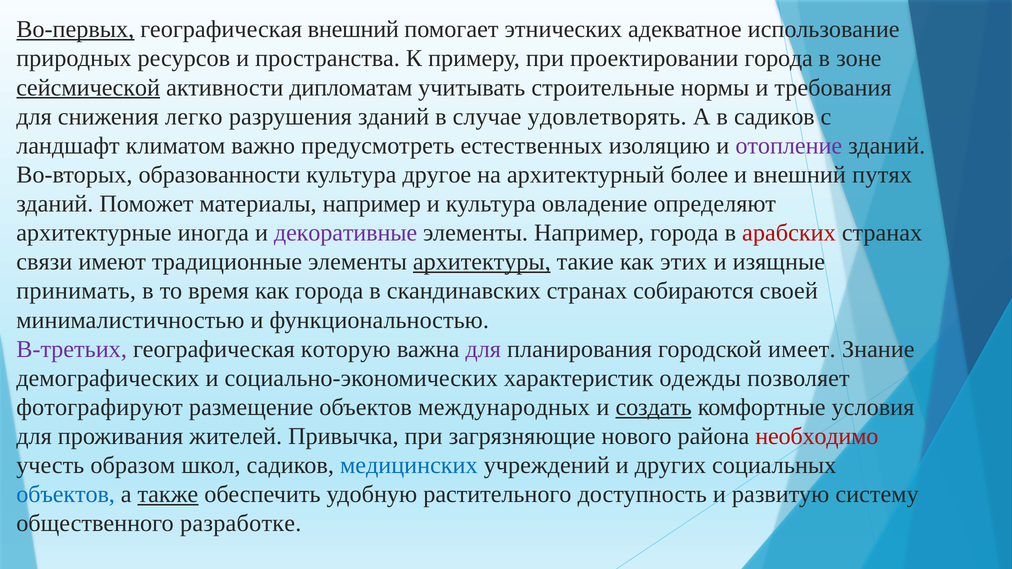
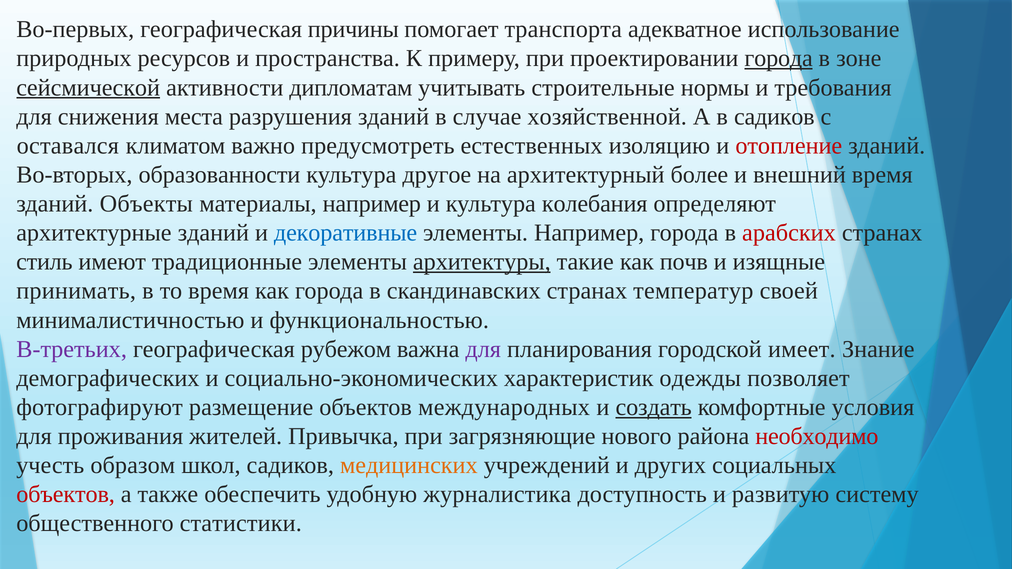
Во-первых underline: present -> none (75, 29)
географическая внешний: внешний -> причины (353, 29)
этнических: этнических -> транспорта (563, 29)
города underline: none -> present (779, 58)
легко: легко -> места (194, 117)
удовлетворять: удовлетворять -> хозяйственной (607, 117)
ландшафт: ландшафт -> оставался (68, 146)
отопление colour: purple -> red (789, 146)
внешний путях: путях -> время (882, 175)
Поможет: Поможет -> Объекты (146, 204)
овладение: овладение -> колебания (595, 204)
архитектурные иногда: иногда -> зданий (213, 233)
декоративные colour: purple -> blue (346, 233)
связи: связи -> стиль (44, 262)
этих: этих -> почв (684, 262)
собираются: собираются -> температур (693, 291)
которую: которую -> рубежом (346, 349)
медицинских colour: blue -> orange (409, 466)
объектов colour: blue -> red (66, 495)
также underline: present -> none (168, 495)
растительного: растительного -> журналистика (497, 495)
разработке: разработке -> статистики (241, 524)
